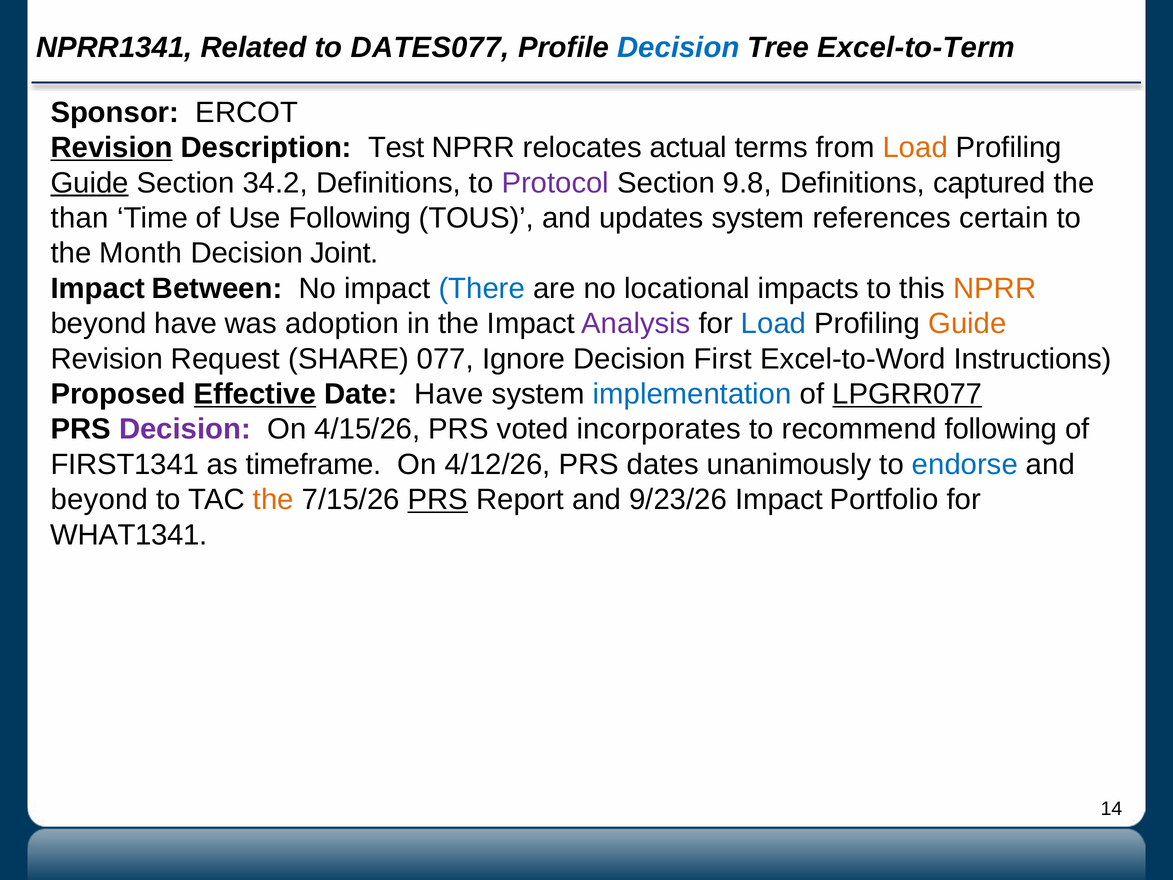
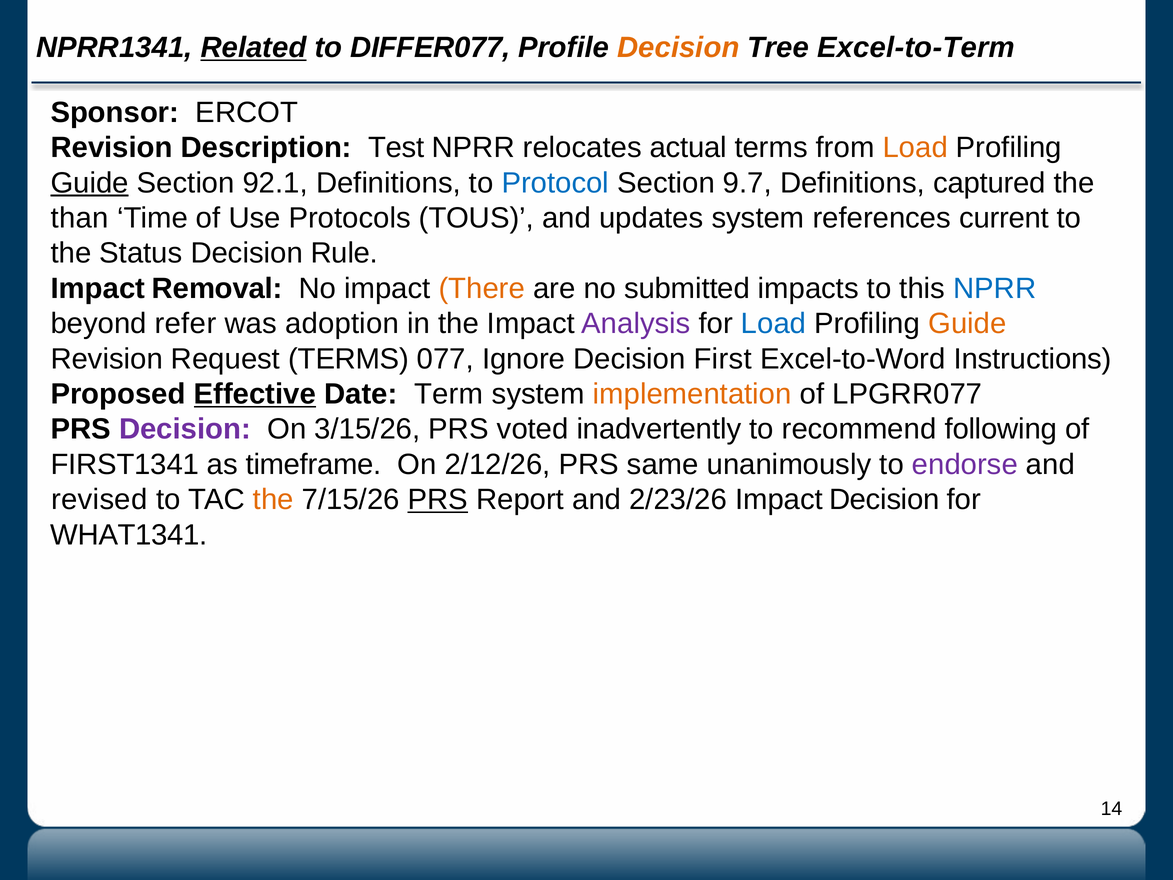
Related underline: none -> present (254, 48)
DATES077: DATES077 -> DIFFER077 (430, 48)
Decision colour: blue -> orange (678, 48)
Revision underline: present -> none (112, 148)
34.2: 34.2 -> 92.1 (275, 183)
Protocol colour: purple -> blue (555, 183)
9.8: 9.8 -> 9.7 (747, 183)
Use Following: Following -> Protocols (350, 218)
certain: certain -> current (1004, 218)
Month: Month -> Status (141, 253)
Joint: Joint -> Rule (344, 253)
Between: Between -> Removal (217, 288)
There colour: blue -> orange (482, 288)
locational: locational -> submitted (687, 288)
NPRR colour: orange -> blue (995, 288)
beyond have: have -> refer (186, 324)
Request SHARE: SHARE -> TERMS (349, 359)
Date Have: Have -> Term (449, 394)
implementation colour: blue -> orange (692, 394)
LPGRR077 underline: present -> none (907, 394)
4/15/26: 4/15/26 -> 3/15/26 (367, 429)
incorporates: incorporates -> inadvertently (659, 429)
4/12/26: 4/12/26 -> 2/12/26 (498, 464)
dates: dates -> same (663, 464)
endorse colour: blue -> purple (965, 464)
beyond: beyond -> revised (99, 500)
9/23/26: 9/23/26 -> 2/23/26 (678, 500)
Impact Portfolio: Portfolio -> Decision (884, 500)
